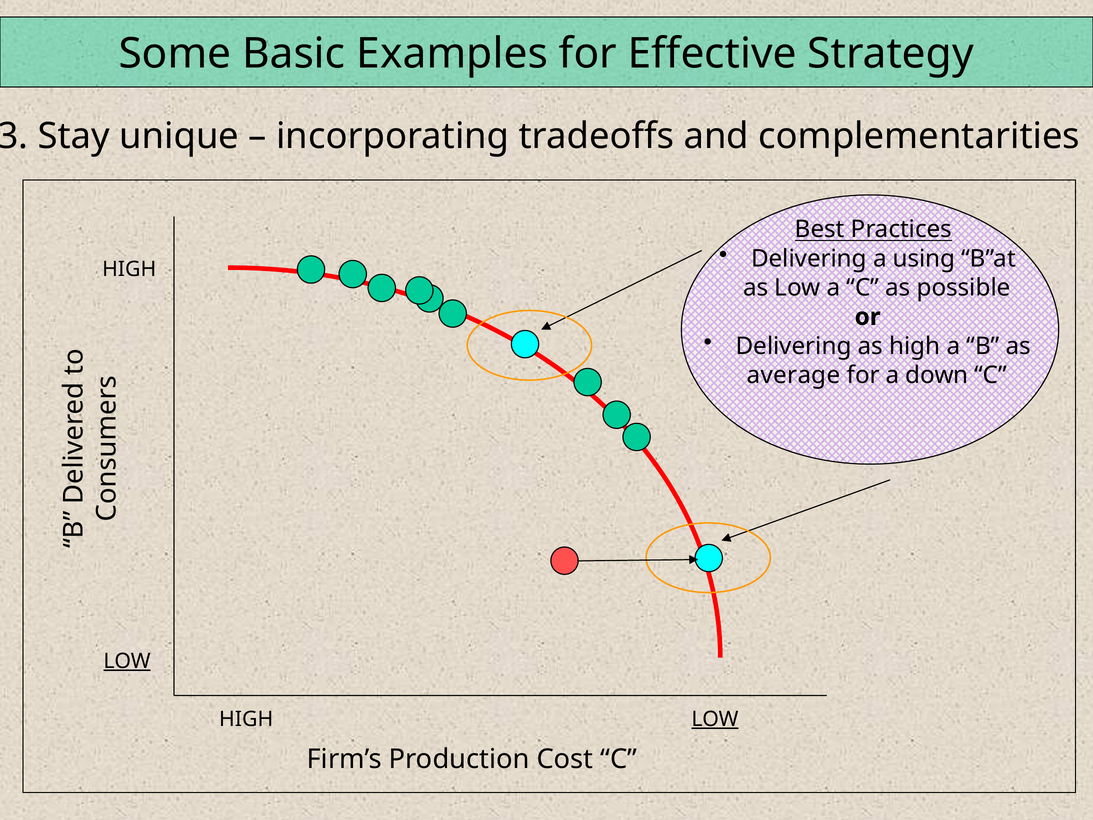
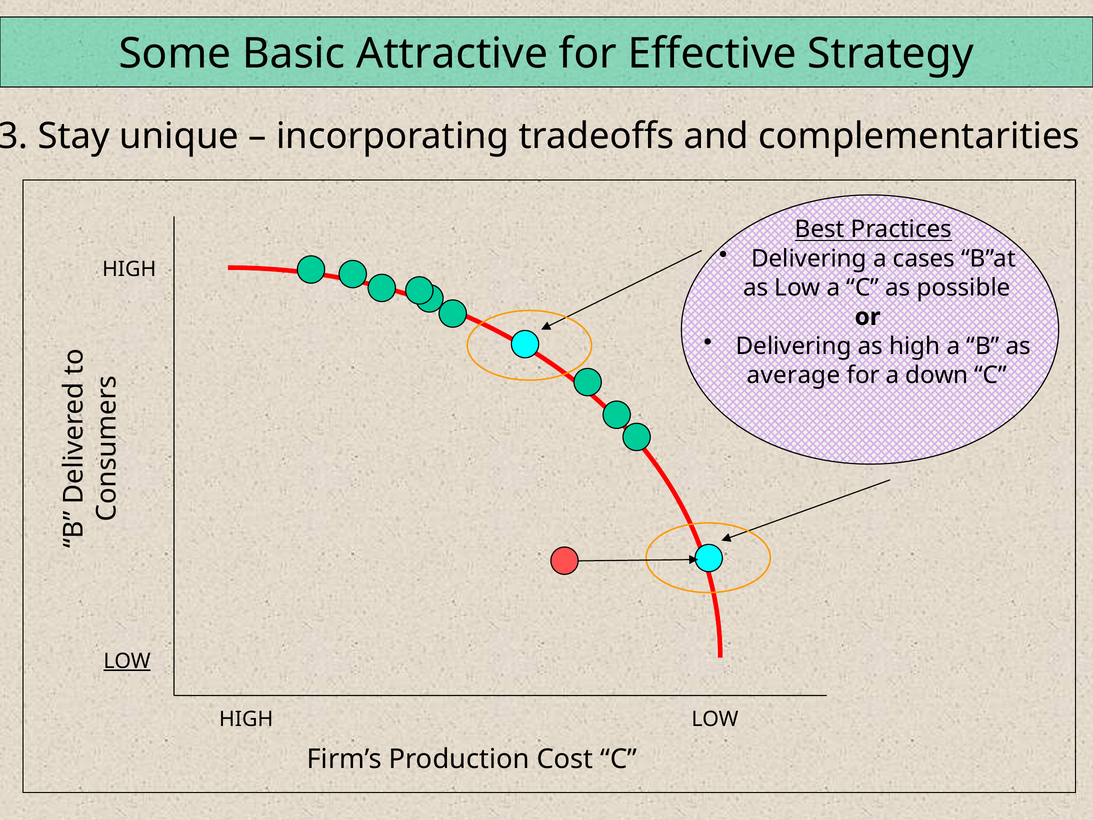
Examples: Examples -> Attractive (452, 54)
using: using -> cases (924, 259)
LOW underline: present -> none (715, 719)
